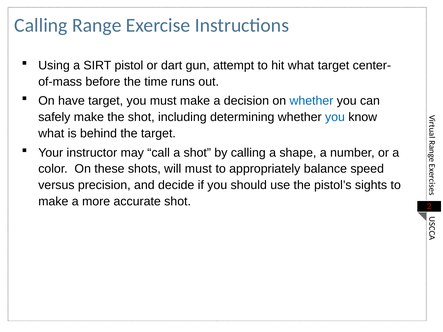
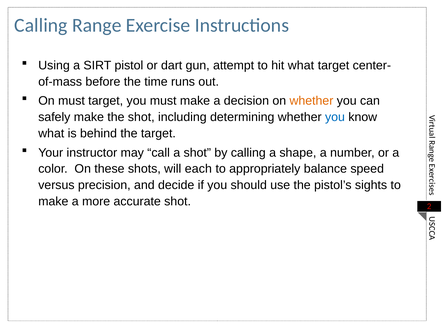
On have: have -> must (71, 101)
whether colour: blue -> orange (311, 101)
will must: must -> each (198, 169)
